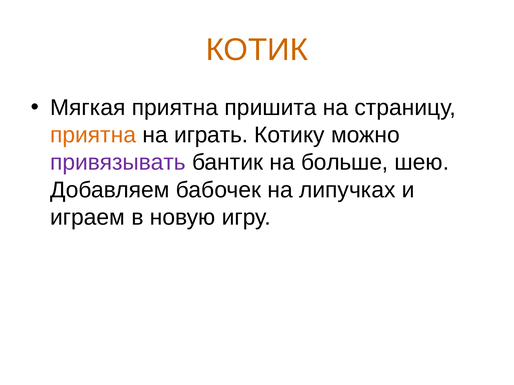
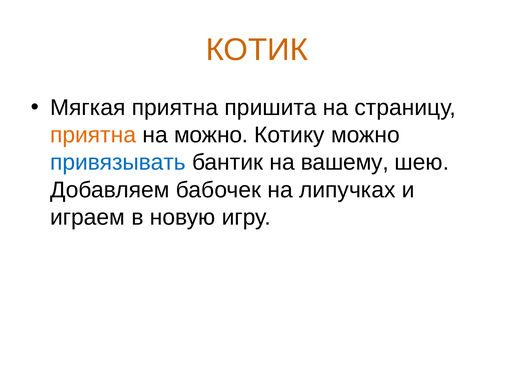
на играть: играть -> можно (211, 135)
привязывать colour: purple -> blue (118, 163)
больше: больше -> вашему (345, 163)
